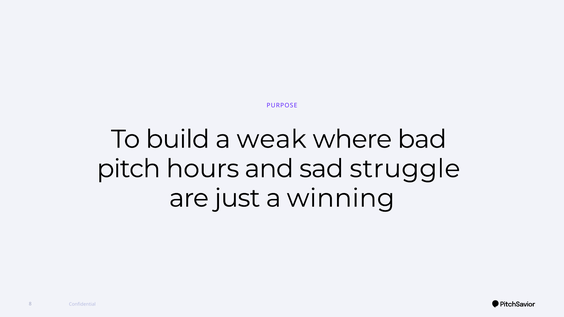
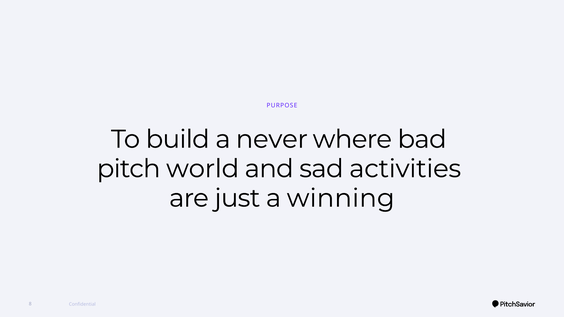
weak: weak -> never (272, 139)
hours: hours -> world (203, 169)
struggle: struggle -> activities (405, 169)
